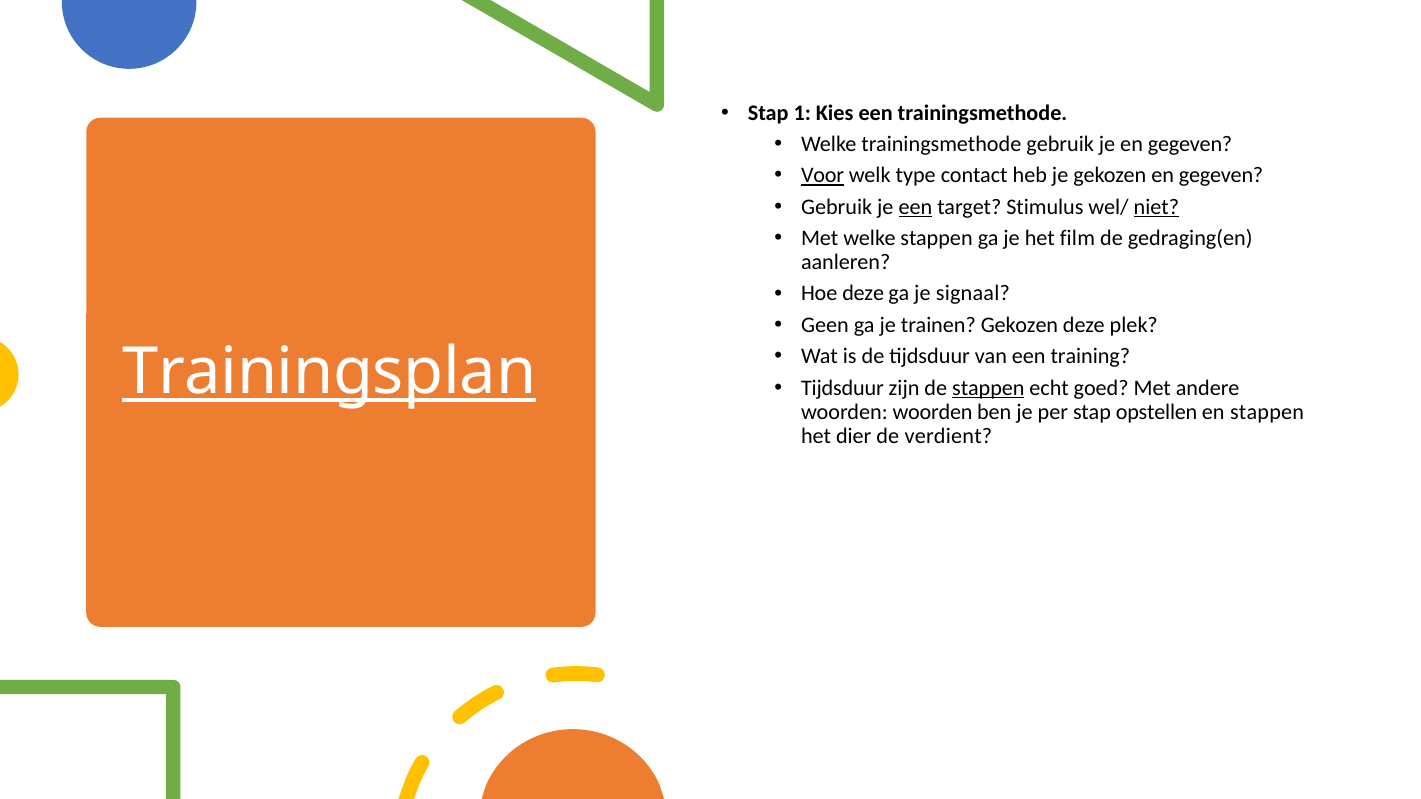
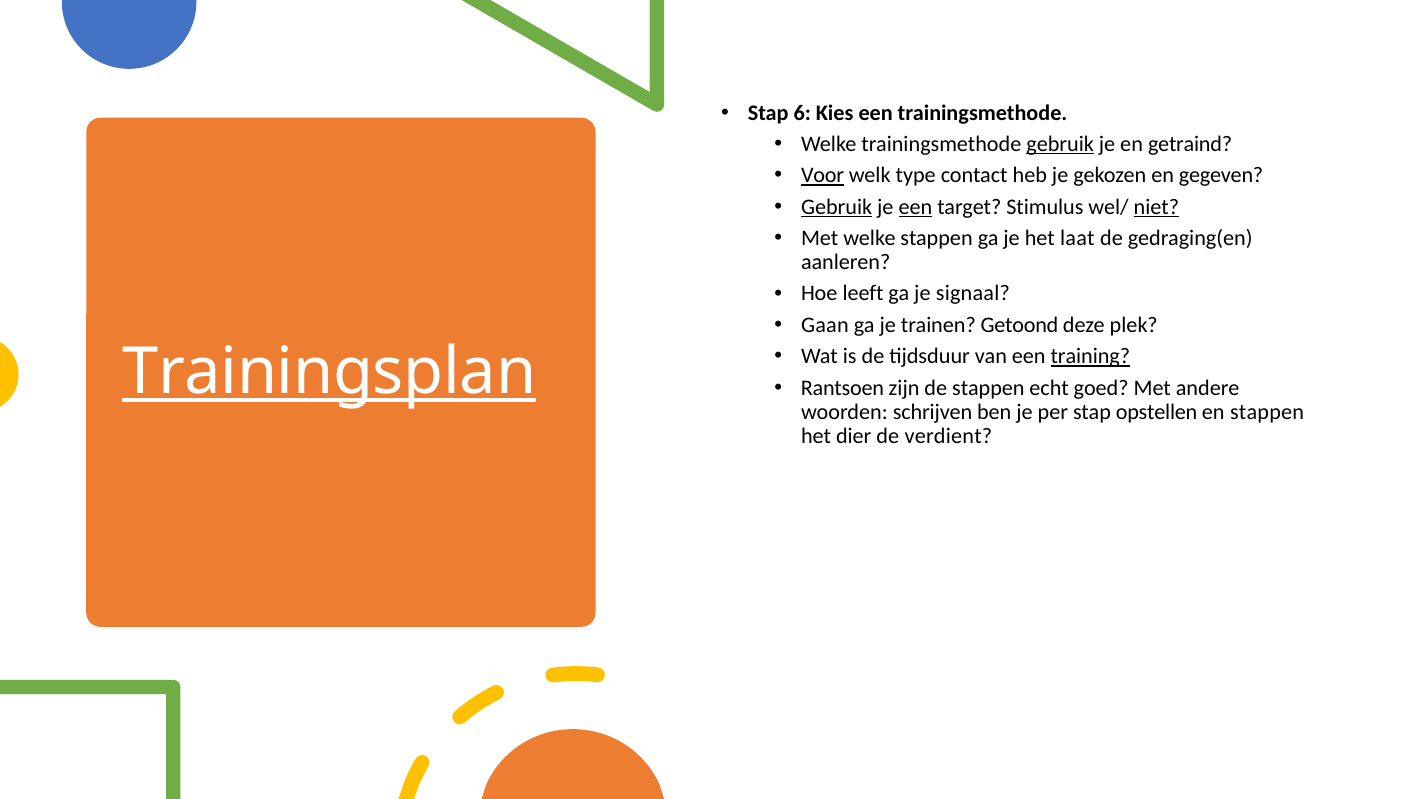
1: 1 -> 6 (802, 113)
gebruik underline: none -> present (1060, 144)
je en gegeven: gegeven -> getraind (1190, 144)
Gebruik underline: none -> present (837, 207)
film: film -> laat (1077, 238)
Hoe deze: deze -> leeft (863, 294)
Geen: Geen -> Gaan (825, 325)
trainen Gekozen: Gekozen -> Getoond (1020, 325)
training underline: none -> present (1090, 357)
Tijdsduur: Tijdsduur -> Rantsoen (842, 388)
stappen underline: present -> none (988, 388)
woorden woorden: woorden -> schrijven (932, 412)
